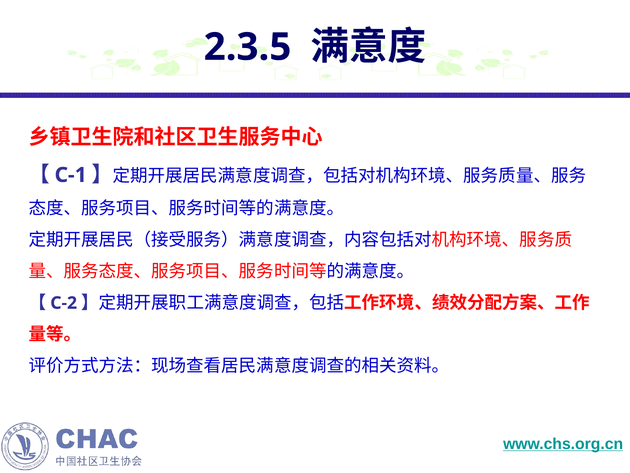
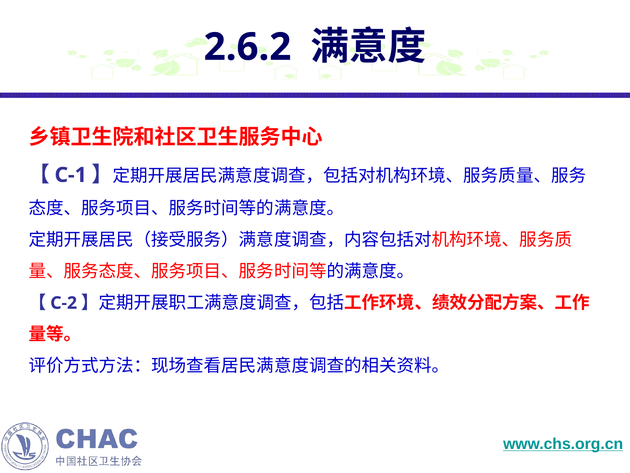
2.3.5: 2.3.5 -> 2.6.2 (248, 47)
